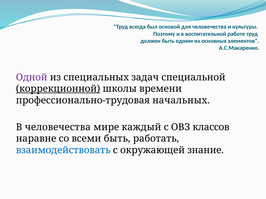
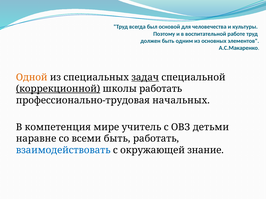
Одной colour: purple -> orange (32, 77)
задач underline: none -> present (145, 77)
школы времени: времени -> работать (161, 89)
В человечества: человечества -> компетенция (58, 127)
каждый: каждый -> учитель (141, 127)
классов: классов -> детьми (211, 127)
